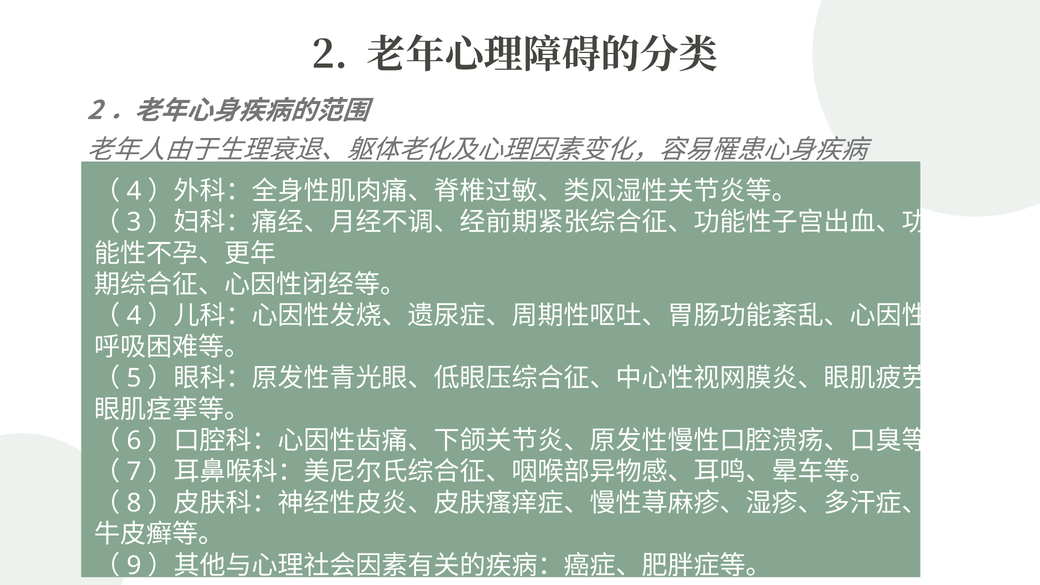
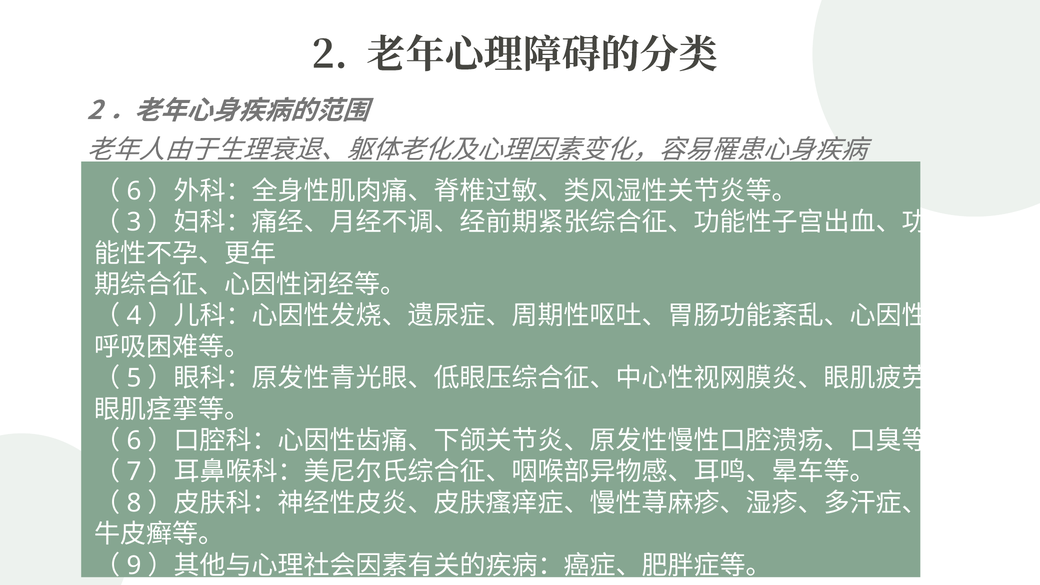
4: 4 -> 6 (134, 191)
